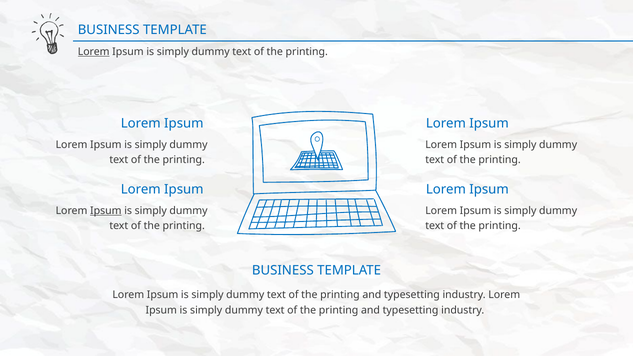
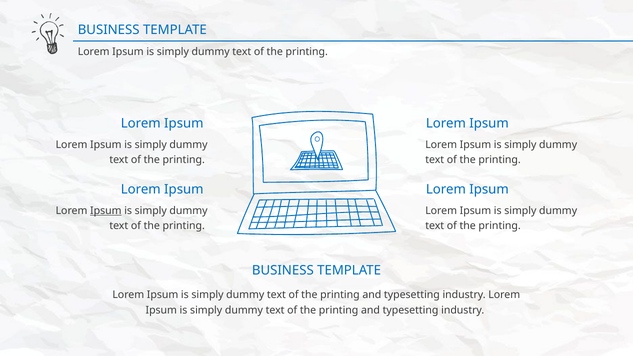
Lorem underline: present -> none (94, 52)
